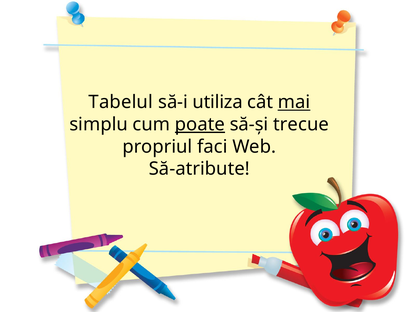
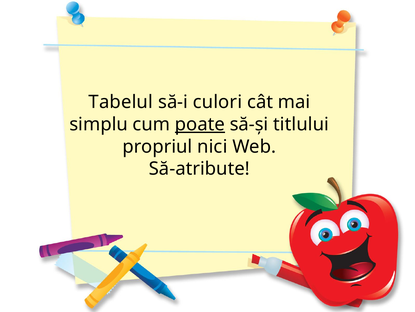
utiliza: utiliza -> culori (218, 102)
mai underline: present -> none (294, 102)
trecue: trecue -> titlului (301, 124)
faci: faci -> nici (212, 146)
